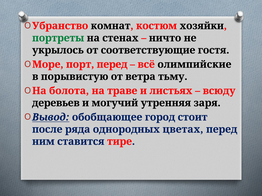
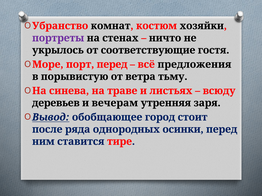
портреты colour: green -> purple (58, 38)
олимпийские: олимпийские -> предложения (194, 65)
болота: болота -> синева (69, 91)
могучий: могучий -> вечерам (115, 103)
цветах: цветах -> осинки (183, 130)
